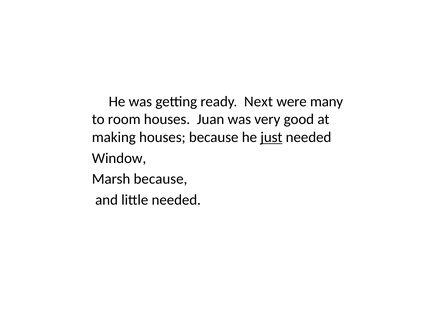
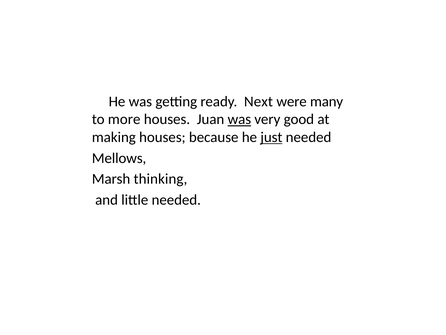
room: room -> more (124, 119)
was underline: none -> present (239, 119)
Window: Window -> Mellows (119, 158)
Marsh because: because -> thinking (160, 179)
